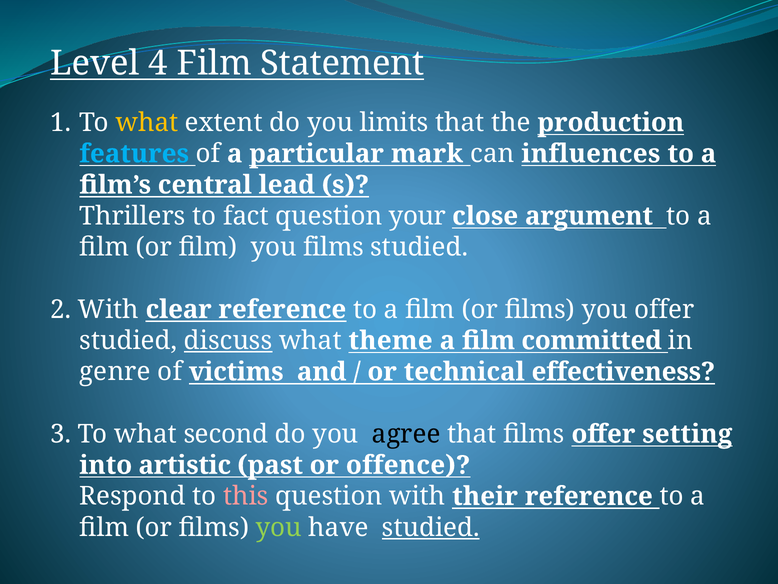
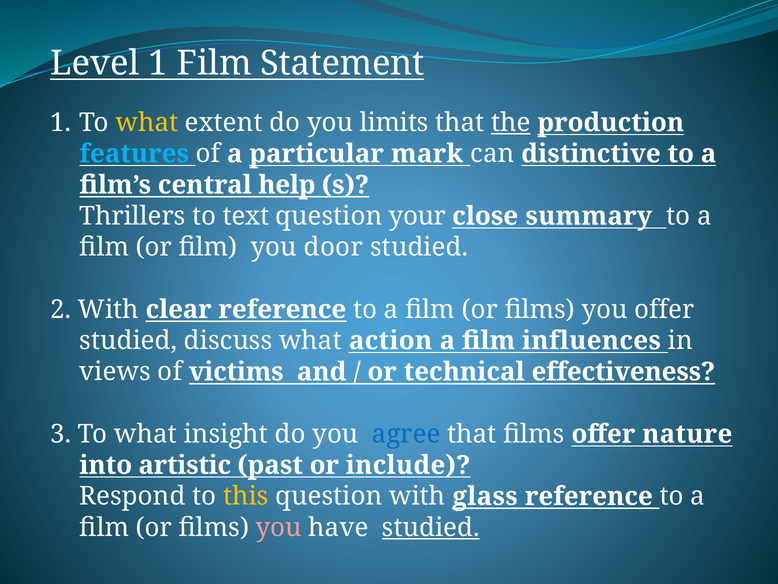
Level 4: 4 -> 1 (158, 63)
the underline: none -> present (511, 123)
influences: influences -> distinctive (591, 154)
lead: lead -> help (287, 185)
fact: fact -> text (246, 216)
argument: argument -> summary (589, 216)
you films: films -> door (333, 247)
discuss underline: present -> none (228, 340)
theme: theme -> action (391, 340)
committed: committed -> influences (591, 340)
genre: genre -> views (115, 371)
second: second -> insight (226, 434)
agree colour: black -> blue (406, 434)
setting: setting -> nature (687, 434)
offence: offence -> include (408, 465)
this colour: pink -> yellow (246, 496)
their: their -> glass (485, 496)
you colour: light green -> pink (279, 527)
